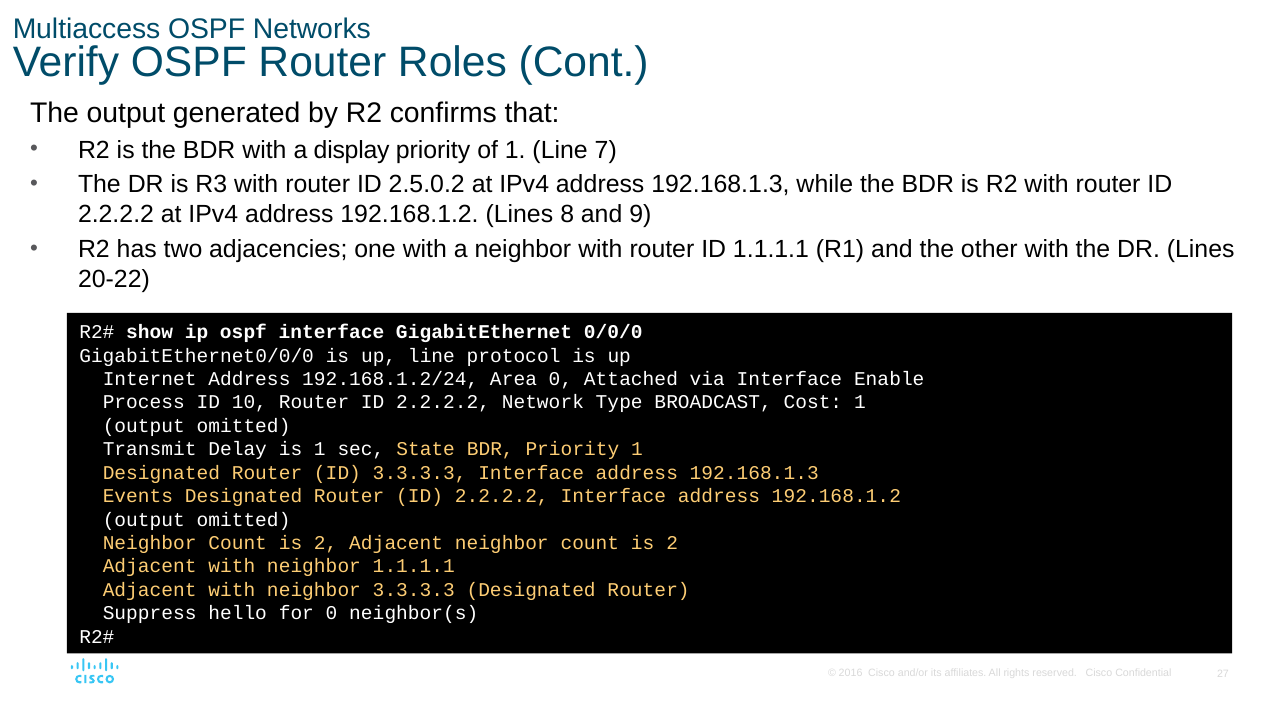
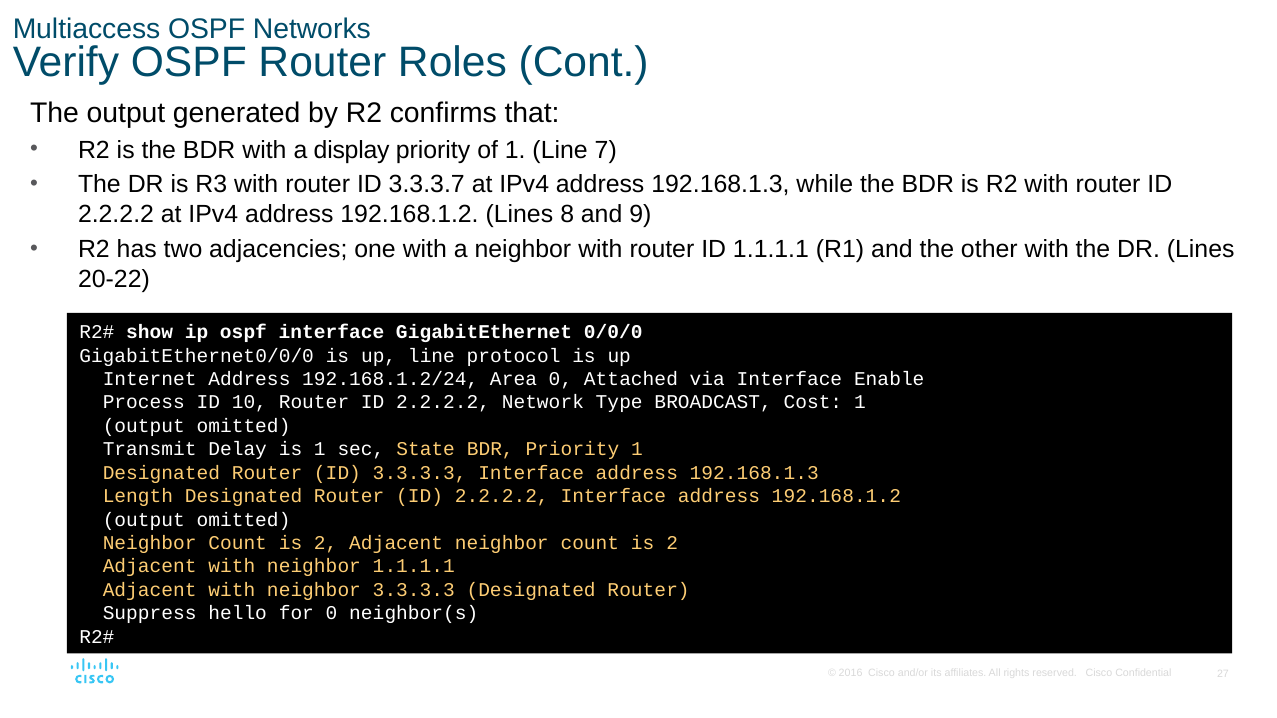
2.5.0.2: 2.5.0.2 -> 3.3.3.7 (427, 185)
Events: Events -> Length (138, 496)
